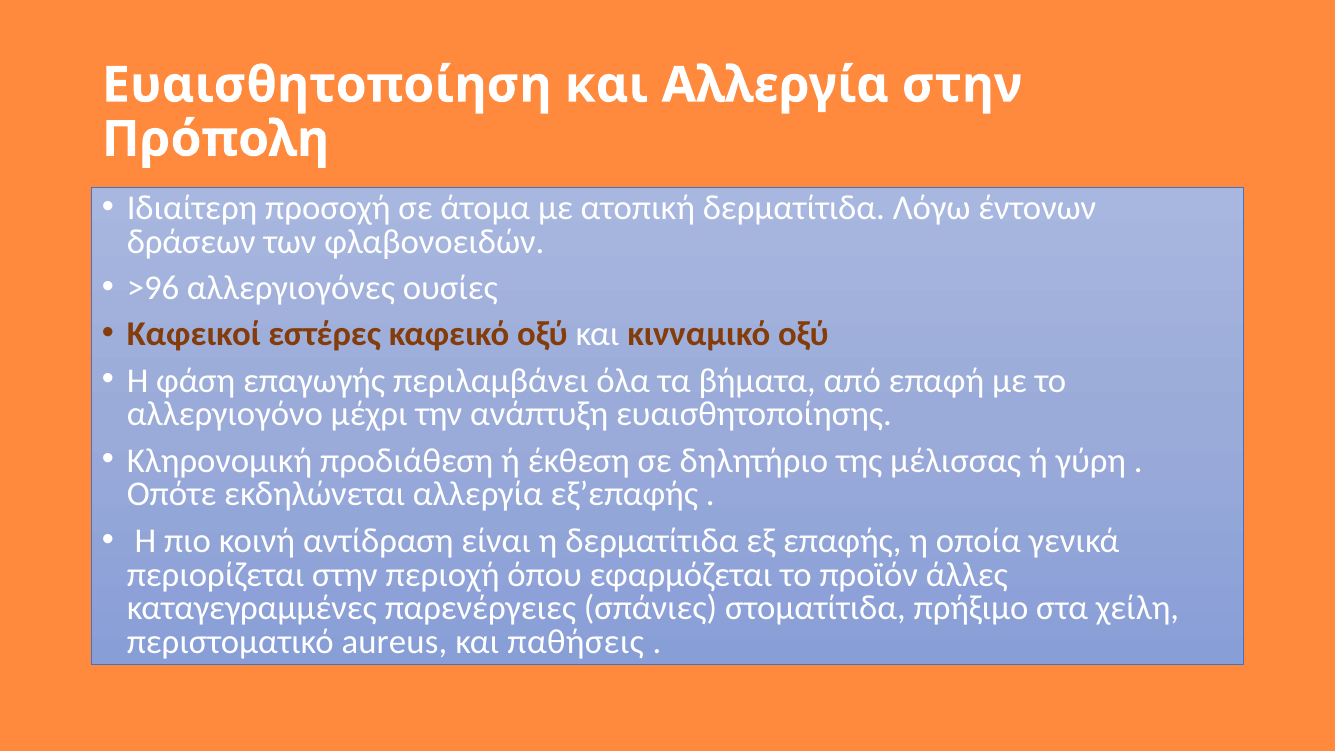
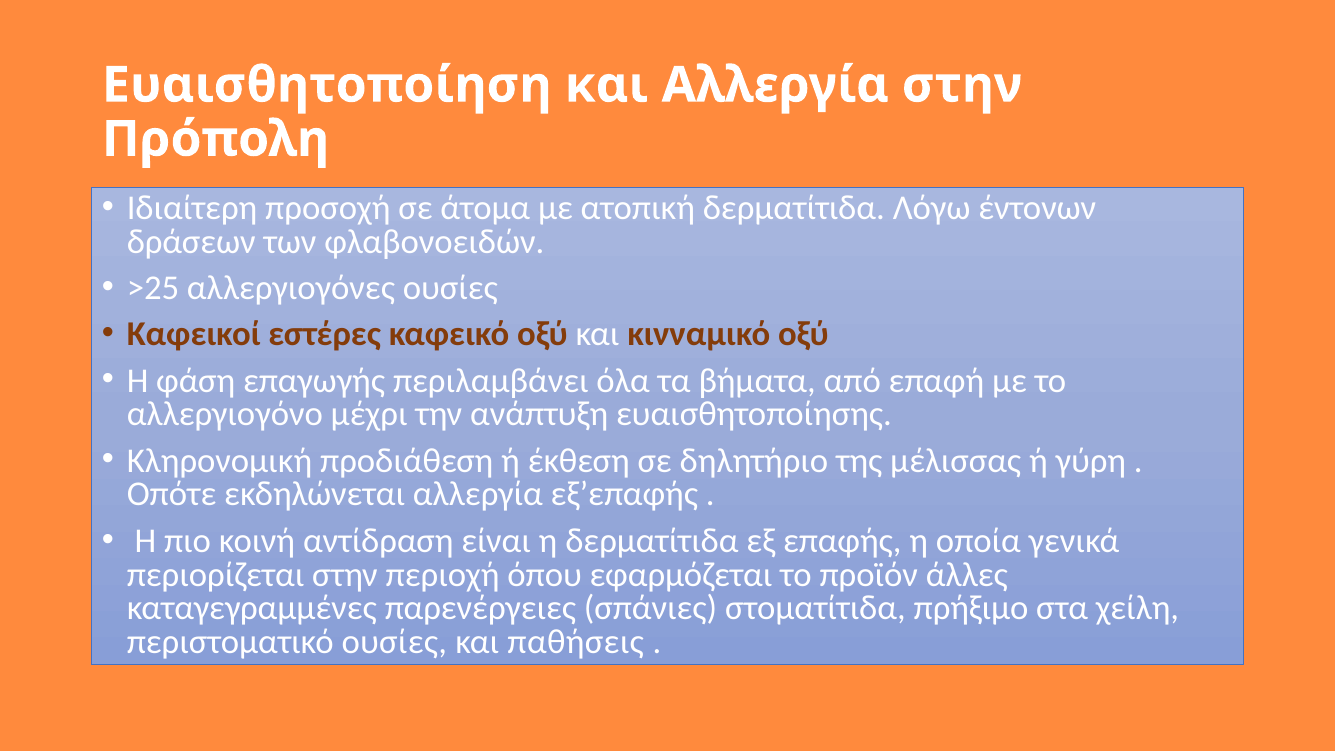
>96: >96 -> >25 (153, 288)
περιστοματικό aureus: aureus -> ουσίες (394, 642)
